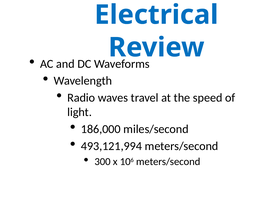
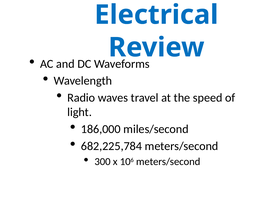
493,121,994: 493,121,994 -> 682,225,784 (111, 146)
